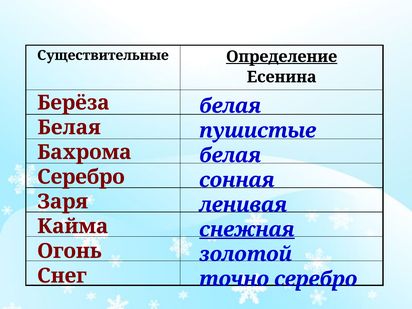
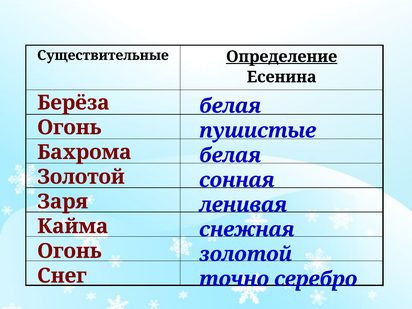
Белая: Белая -> Огонь (69, 127)
Серебро: Серебро -> Золотой (81, 177)
снежная underline: present -> none (247, 230)
